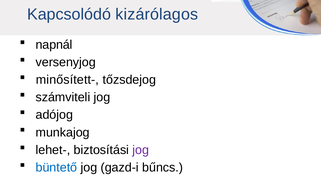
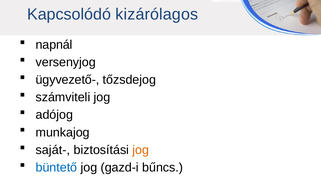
minősített-: minősített- -> ügyvezető- (67, 80)
lehet-: lehet- -> saját- (53, 150)
jog colour: purple -> orange (141, 150)
